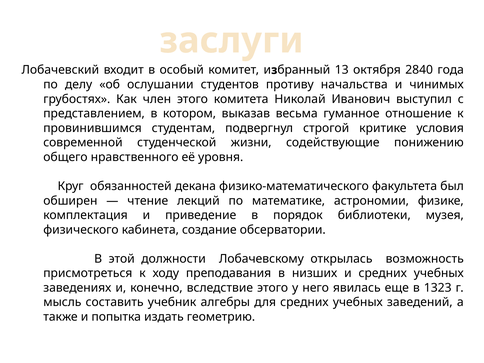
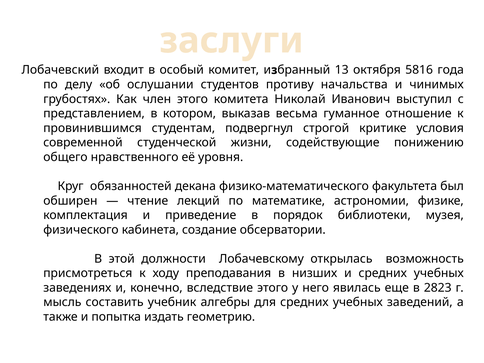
2840: 2840 -> 5816 (419, 70)
1323: 1323 -> 2823 (438, 288)
